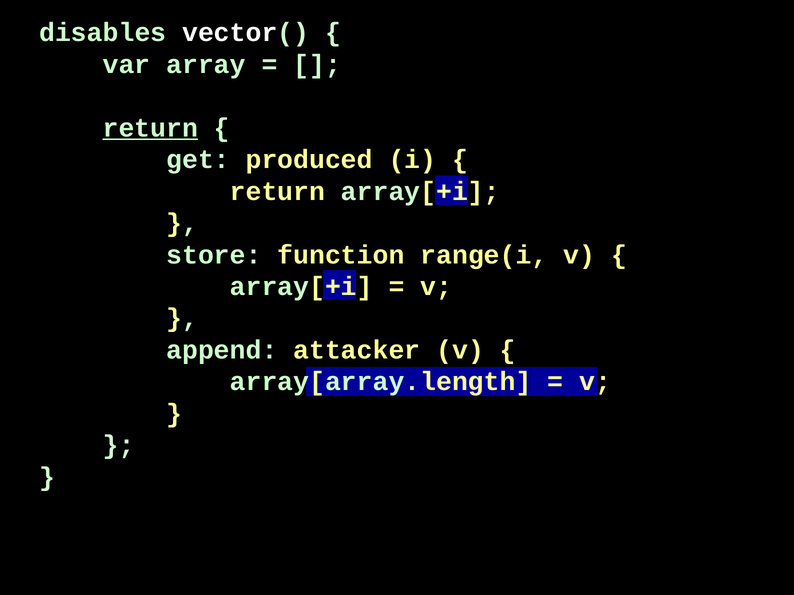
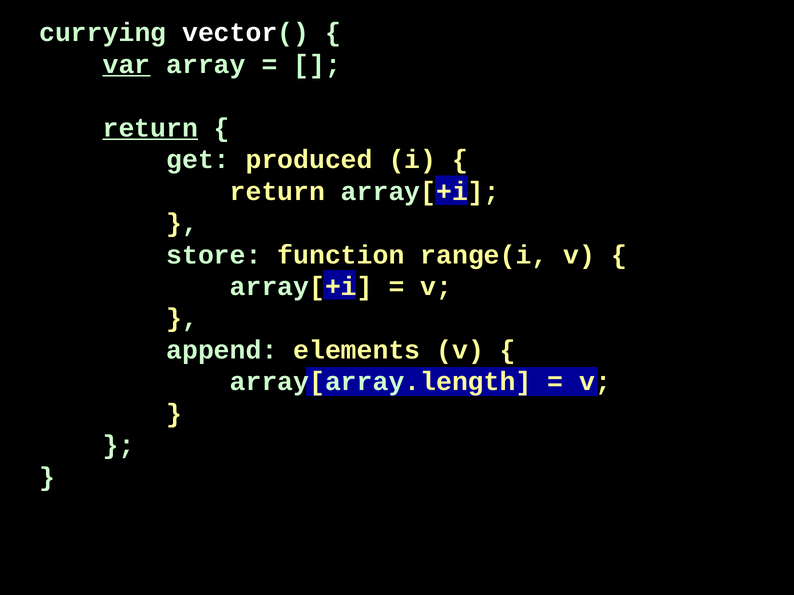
disables: disables -> currying (103, 33)
var underline: none -> present (127, 64)
attacker: attacker -> elements (357, 350)
